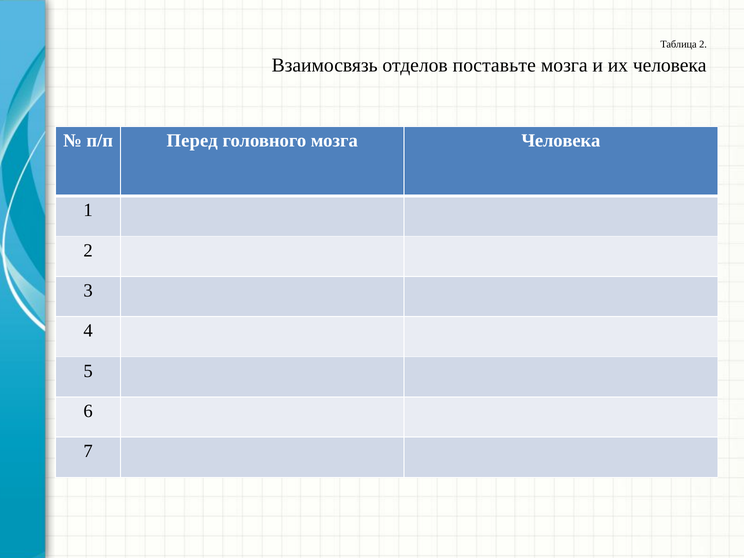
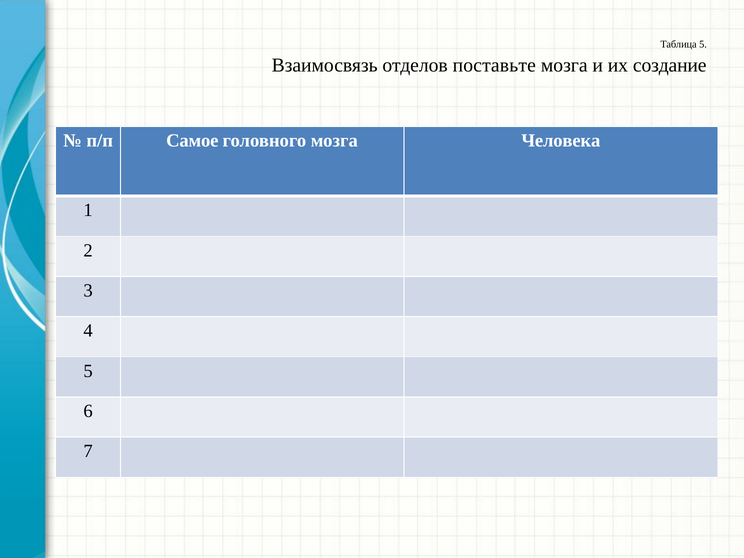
Таблица 2: 2 -> 5 (703, 44)
их человека: человека -> создание (670, 65)
Перед: Перед -> Самое (192, 141)
